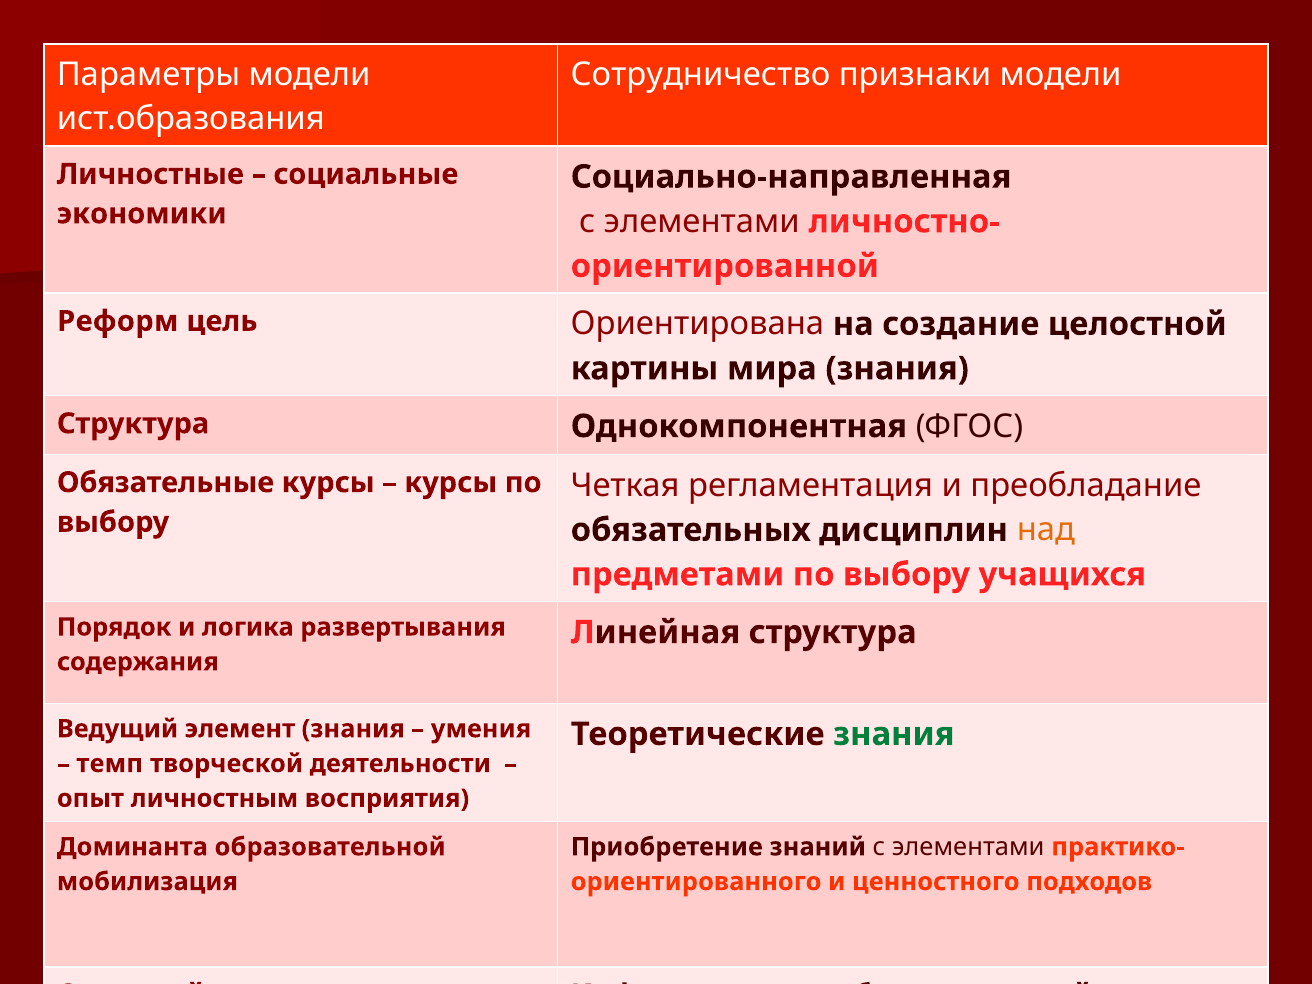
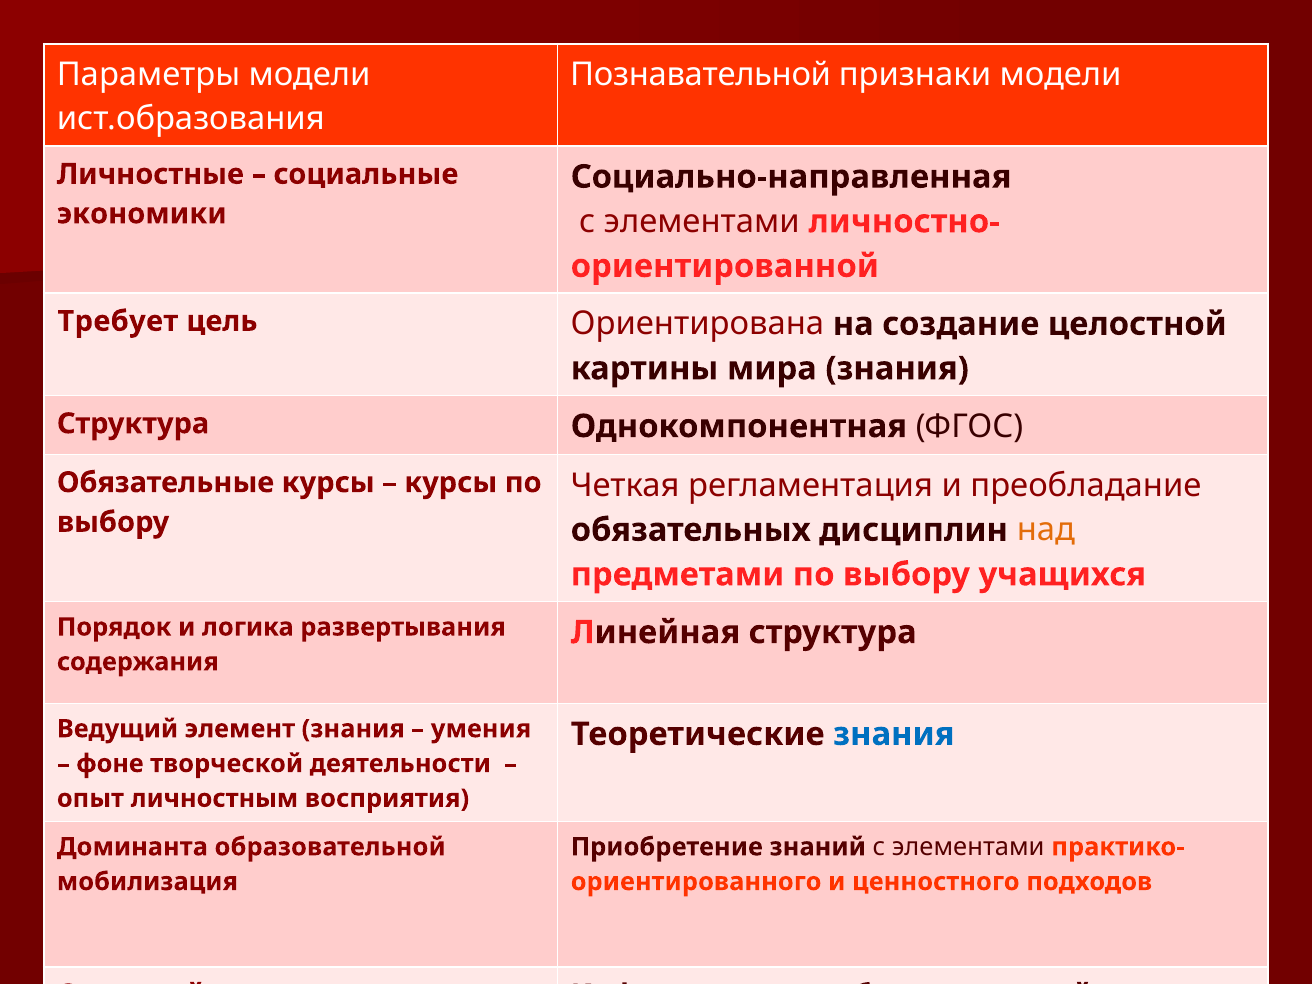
Сотрудничество: Сотрудничество -> Познавательной (701, 74)
Реформ: Реформ -> Требует (118, 321)
знания colour: green -> blue (894, 734)
темп: темп -> фоне (110, 764)
